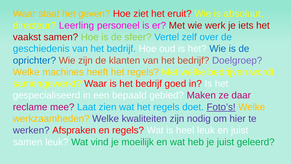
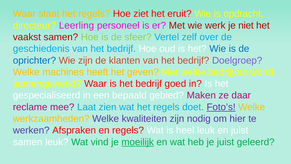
staat het geven: geven -> regels (94, 14)
absoluut: absoluut -> opdracht (244, 14)
iets: iets -> niet (246, 25)
heeft het regels: regels -> geven (143, 72)
moeilijk underline: none -> present (138, 142)
